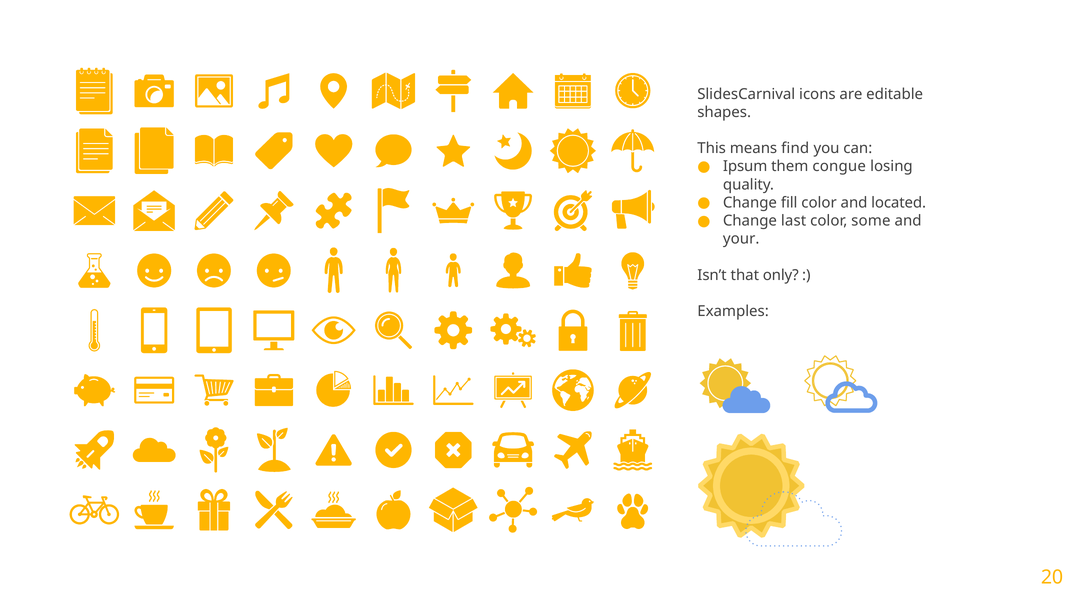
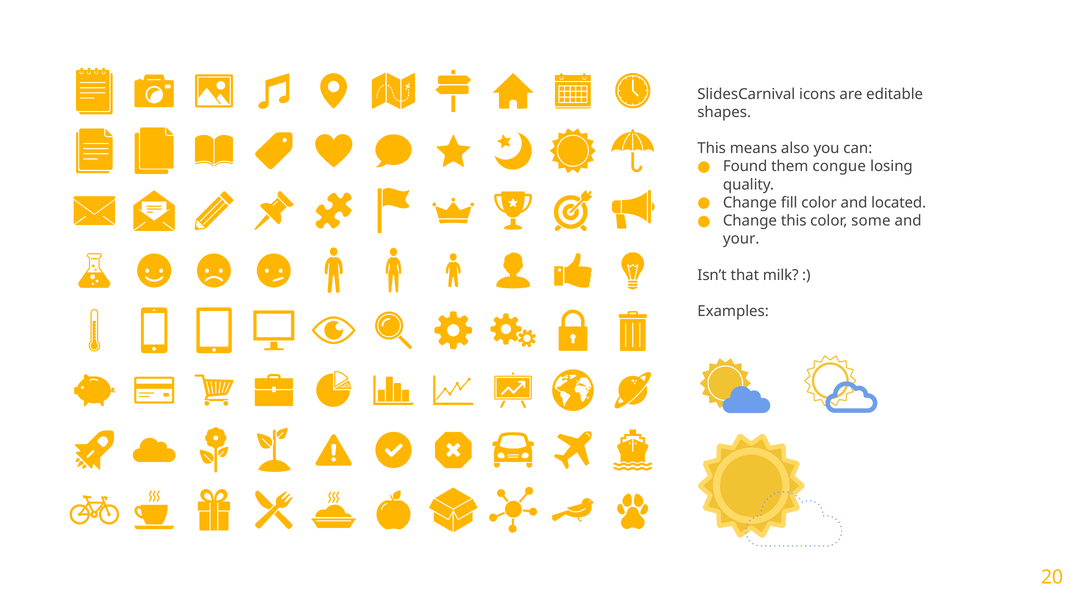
find: find -> also (795, 148)
Ipsum: Ipsum -> Found (745, 166)
Change last: last -> this (794, 221)
only: only -> milk (781, 275)
